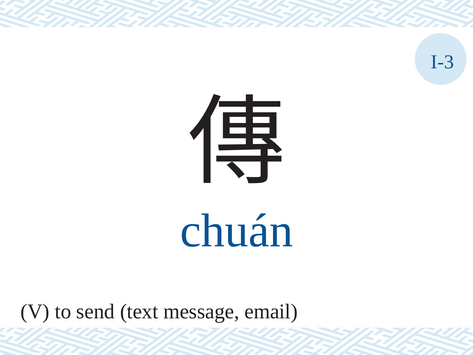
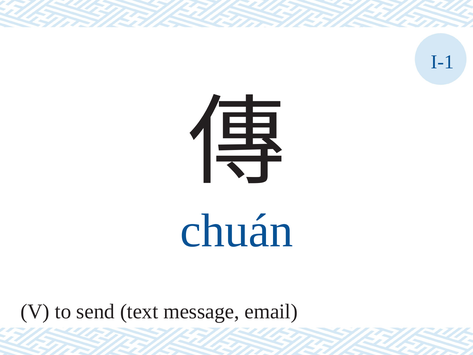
I-3: I-3 -> I-1 (442, 62)
